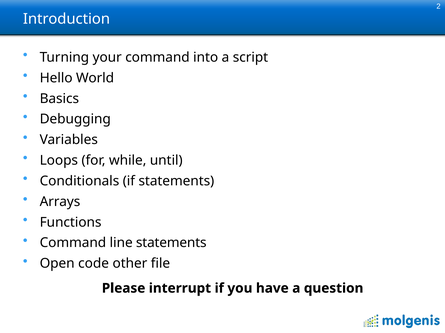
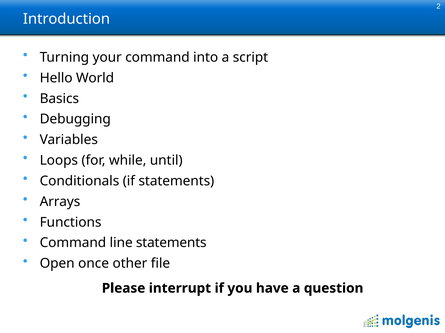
code: code -> once (94, 264)
